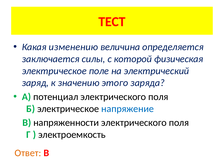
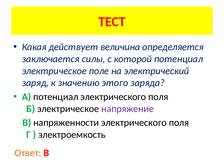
изменению: изменению -> действует (73, 47)
которой физическая: физическая -> потенциал (179, 59)
напряжение colour: blue -> purple (128, 109)
